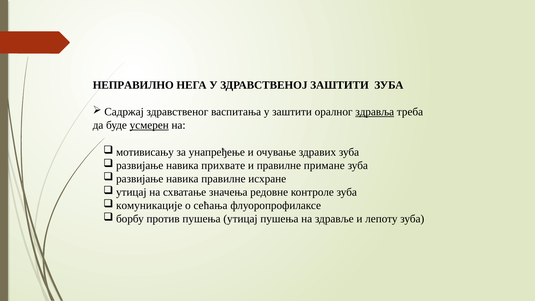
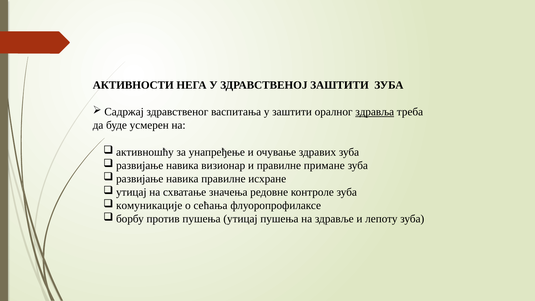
НЕПРАВИЛНО: НЕПРАВИЛНО -> АКТИВНОСТИ (133, 85)
усмерен underline: present -> none (149, 125)
мотивисању: мотивисању -> активношћу (145, 152)
прихвате: прихвате -> визионар (223, 165)
